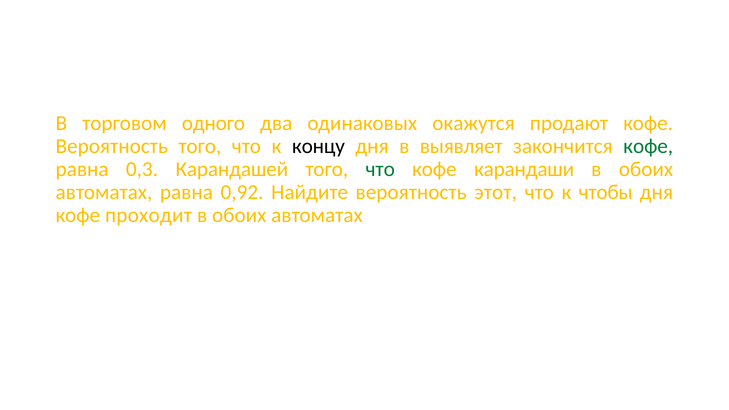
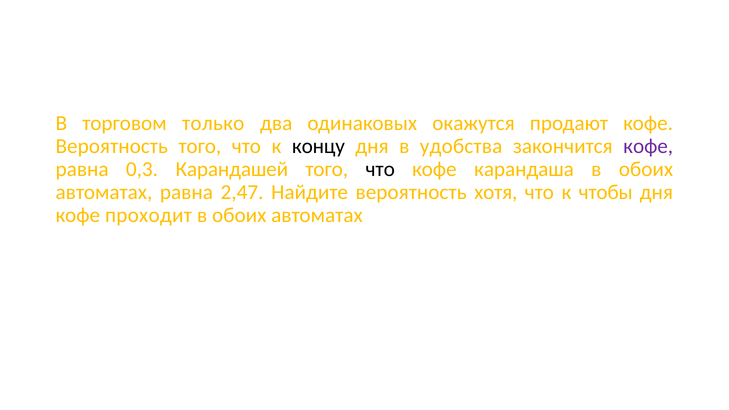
одного: одного -> только (213, 123)
выявляет: выявляет -> удобства (461, 146)
кофе colour: green -> purple (648, 146)
что colour: green -> black (380, 169)
карандаши: карандаши -> карандаша (524, 169)
0,92: 0,92 -> 2,47 (242, 192)
этот: этот -> хотя (496, 192)
